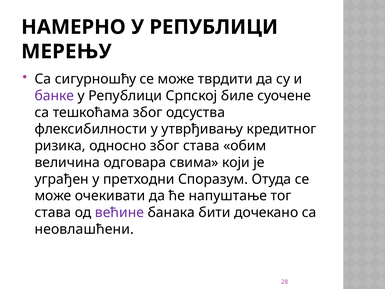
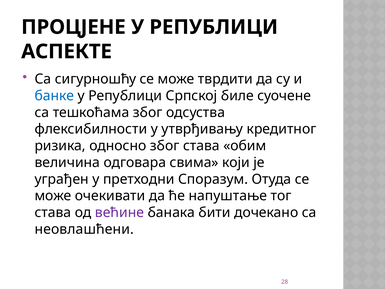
НАМЕРНО: НАМЕРНО -> ПРОЦЈЕНЕ (73, 27)
МЕРЕЊУ: МЕРЕЊУ -> АСПЕКТЕ (67, 51)
банке colour: purple -> blue (54, 96)
